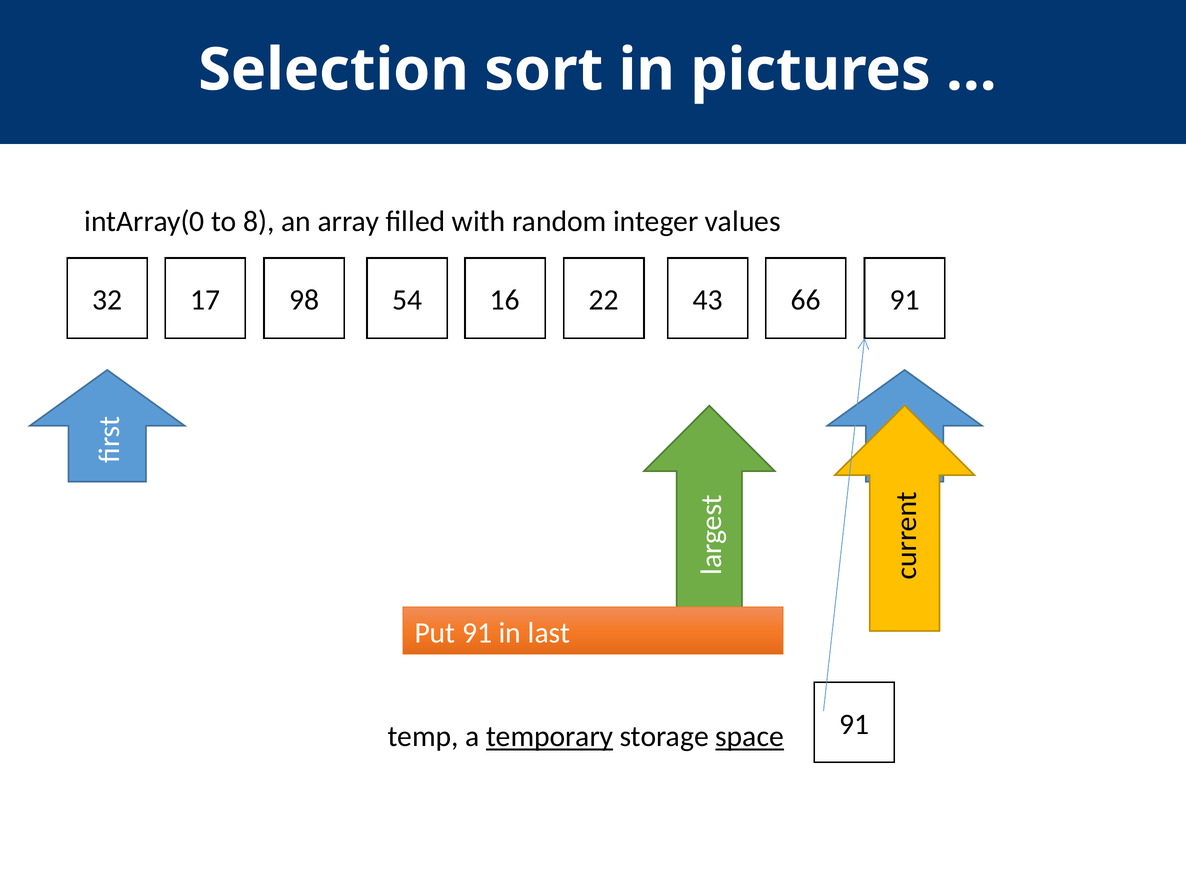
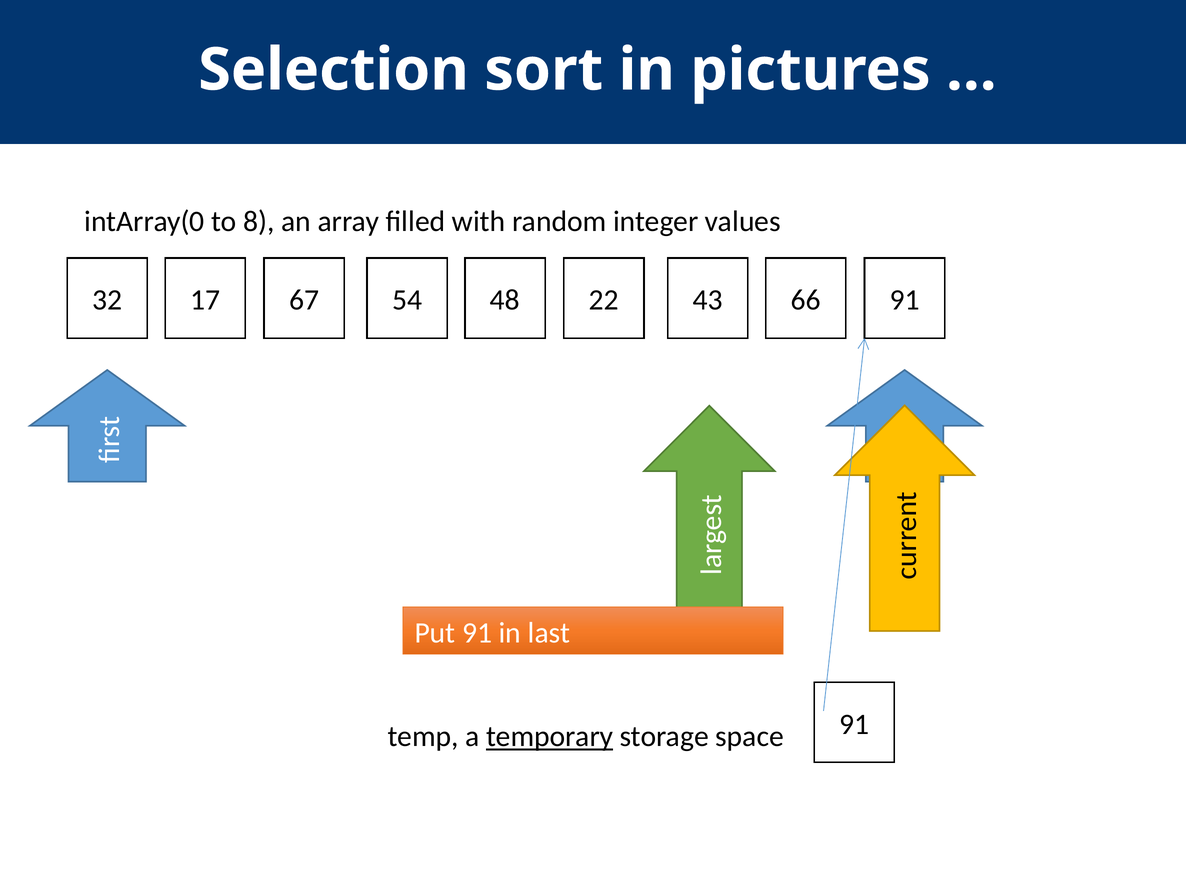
98: 98 -> 67 (304, 300)
16: 16 -> 48 (505, 300)
space underline: present -> none (750, 736)
